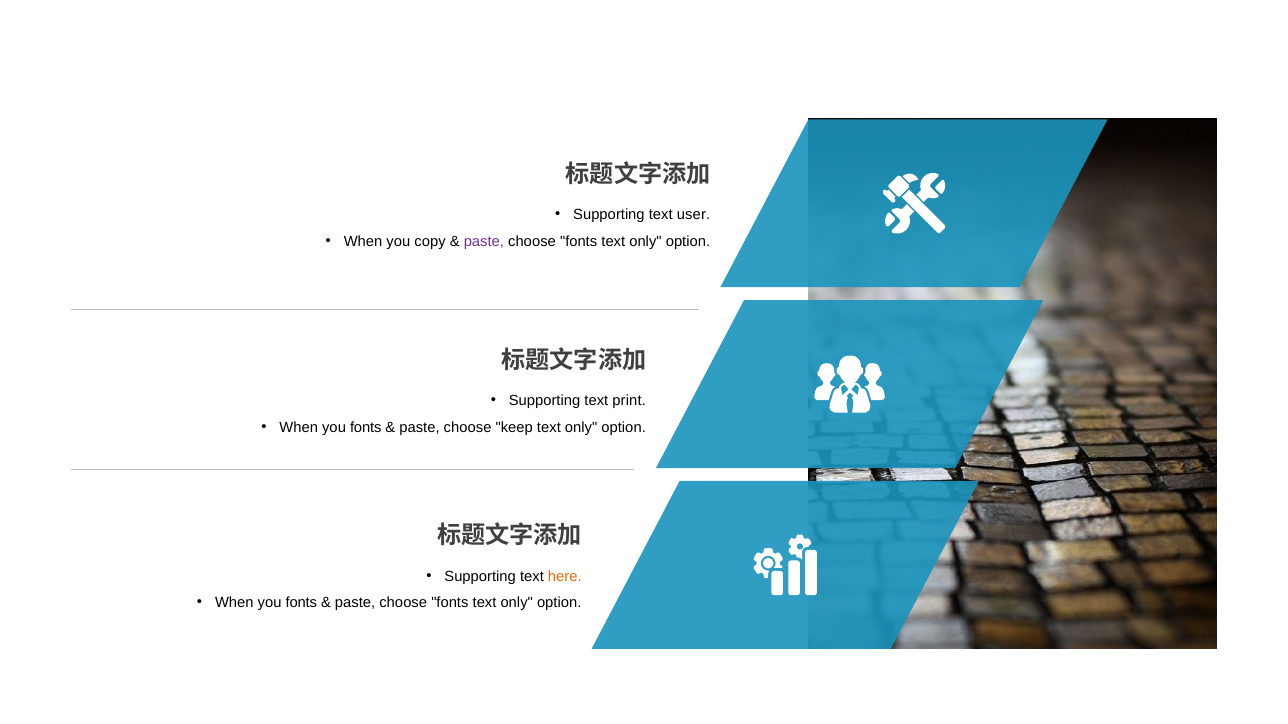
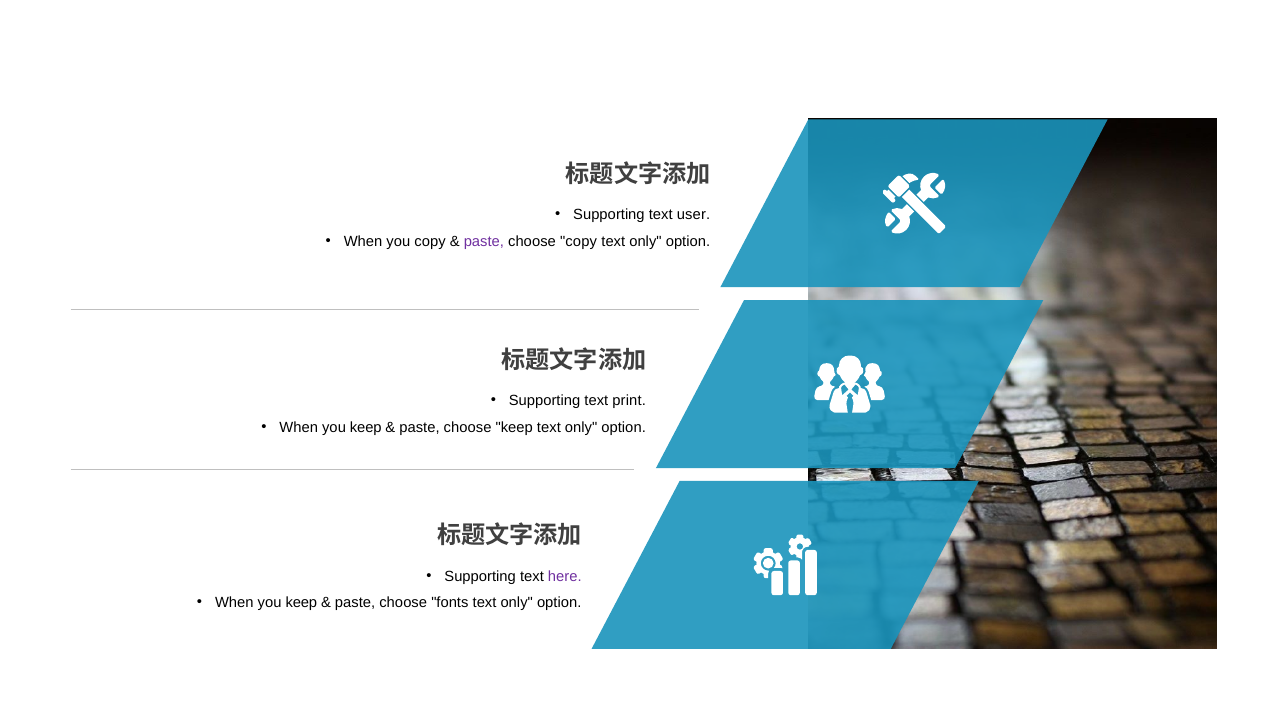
fonts: fonts -> copy (579, 241)
fonts: fonts -> keep (366, 428)
here colour: orange -> purple (565, 577)
fonts: fonts -> keep (301, 603)
